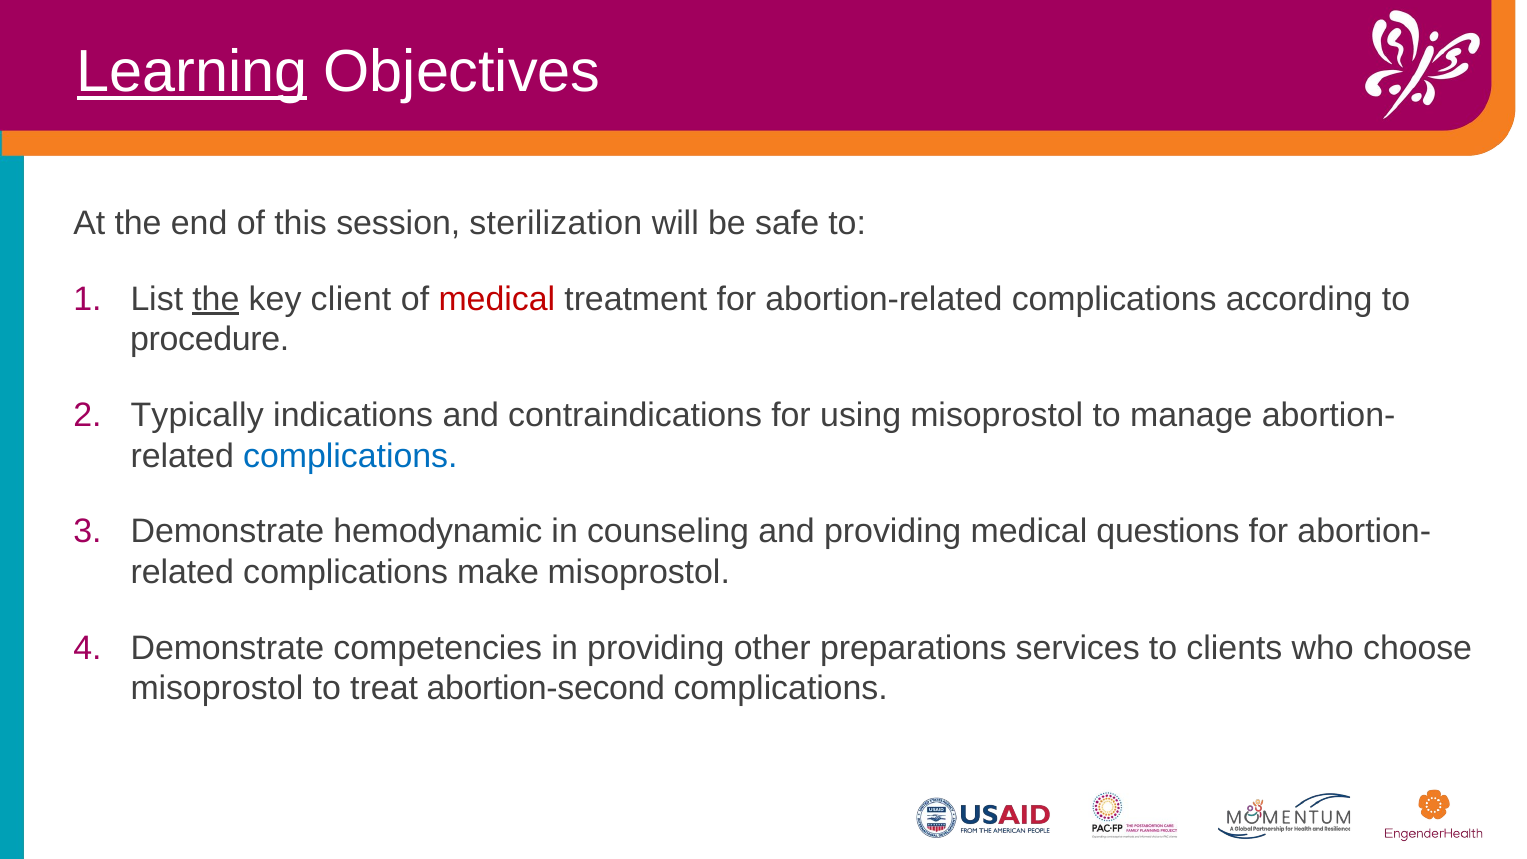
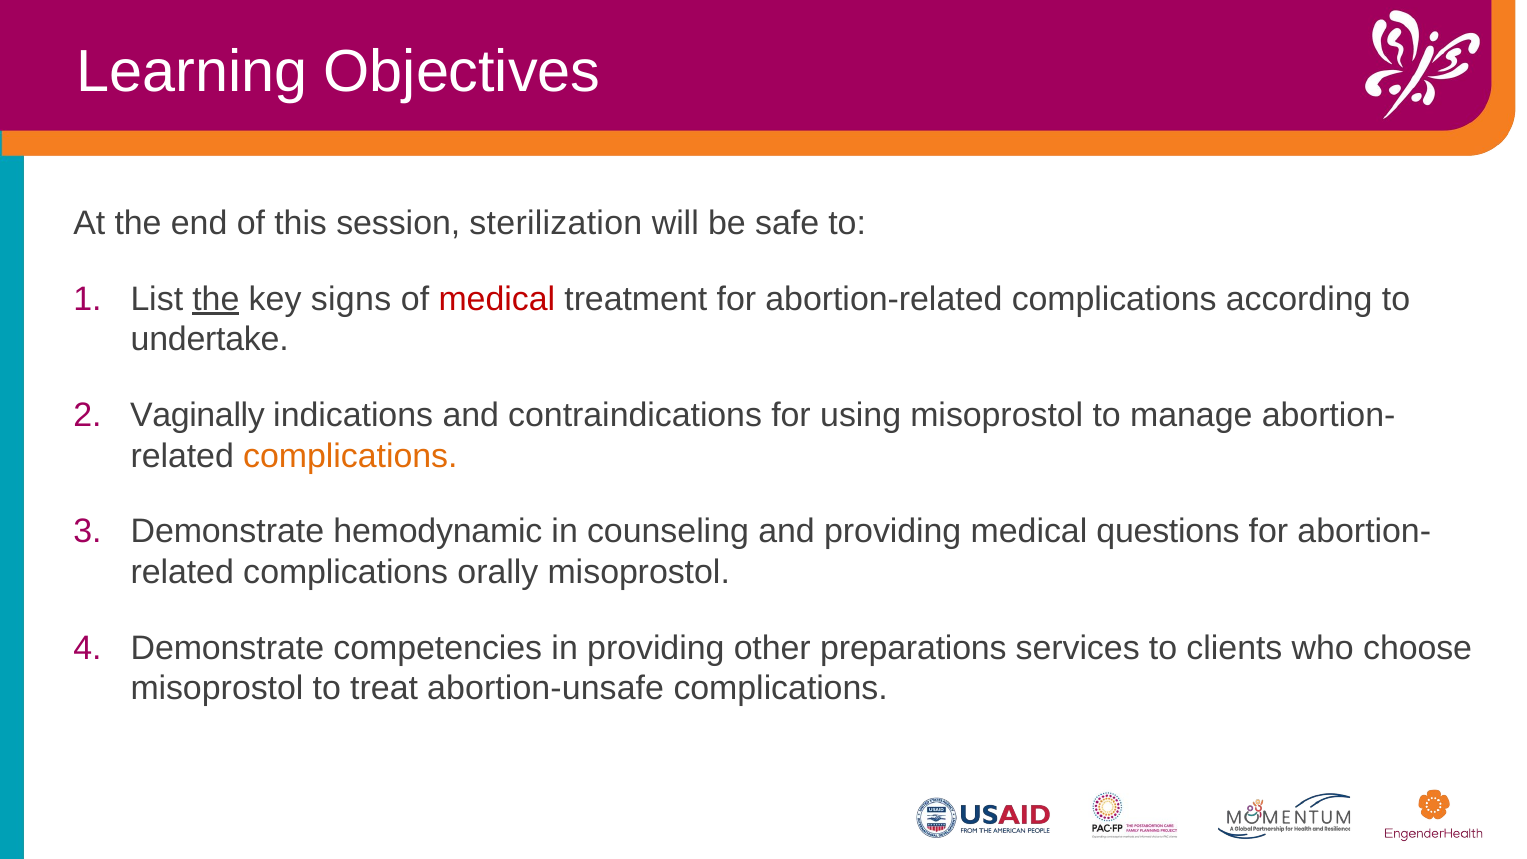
Learning underline: present -> none (192, 72)
client: client -> signs (351, 299)
procedure: procedure -> undertake (210, 340)
Typically: Typically -> Vaginally (197, 415)
complications colour: blue -> orange (350, 456)
make: make -> orally (498, 572)
abortion-second: abortion-second -> abortion-unsafe (546, 689)
